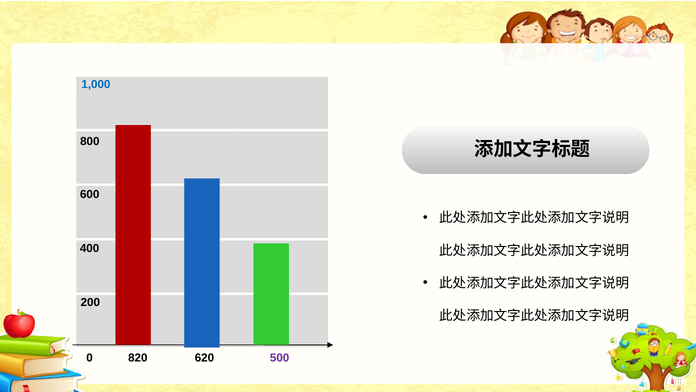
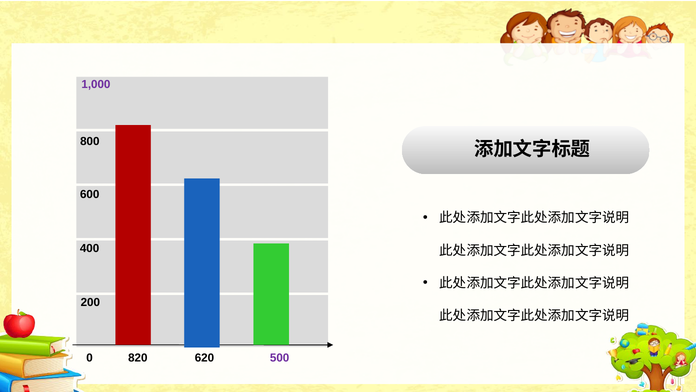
1,000 colour: blue -> purple (96, 84)
